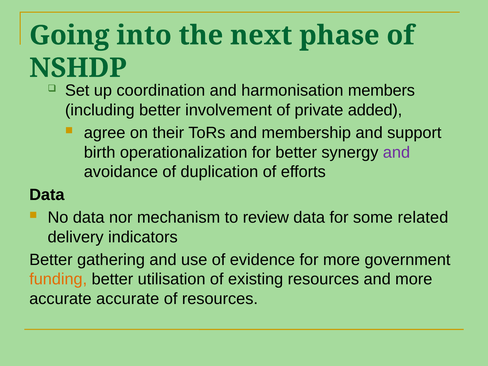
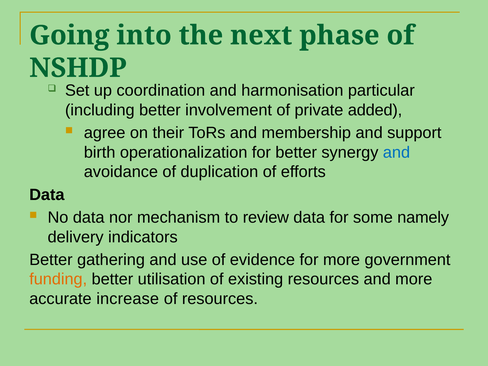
members: members -> particular (381, 91)
and colour: purple -> blue (396, 152)
related: related -> namely (423, 217)
accurate accurate: accurate -> increase (128, 299)
